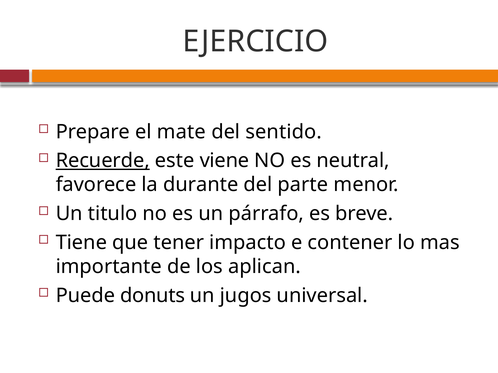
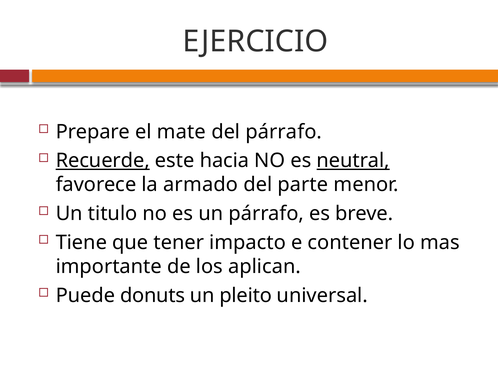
del sentido: sentido -> párrafo (284, 132)
viene: viene -> hacia (224, 161)
neutral underline: none -> present (353, 161)
durante: durante -> armado (201, 185)
jugos: jugos -> pleito (246, 296)
